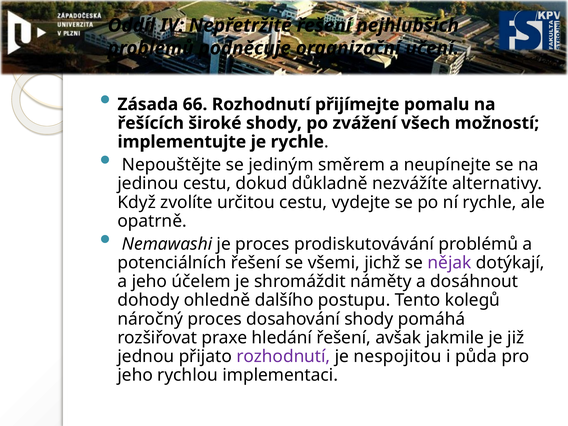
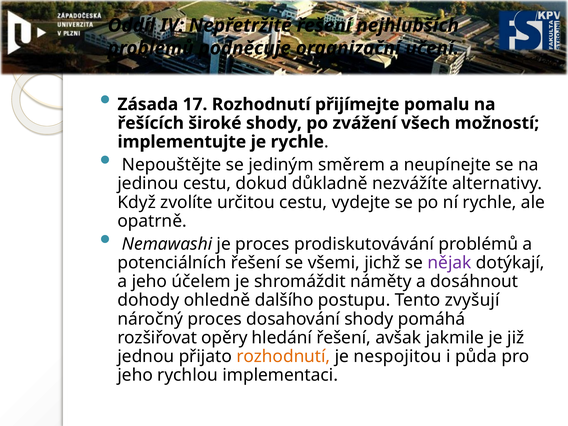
66: 66 -> 17 (195, 104)
kolegů: kolegů -> zvyšují (472, 300)
praxe: praxe -> opěry (224, 338)
rozhodnutí colour: purple -> orange (283, 356)
